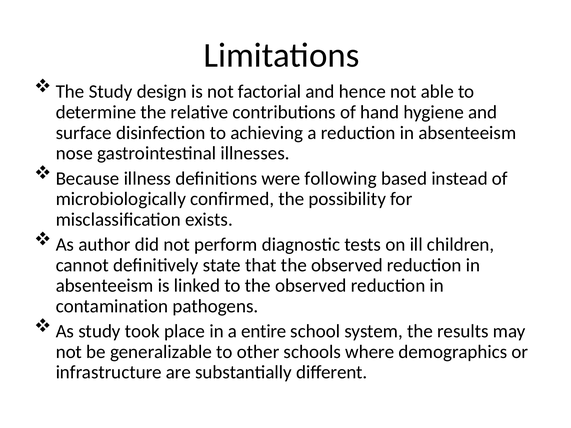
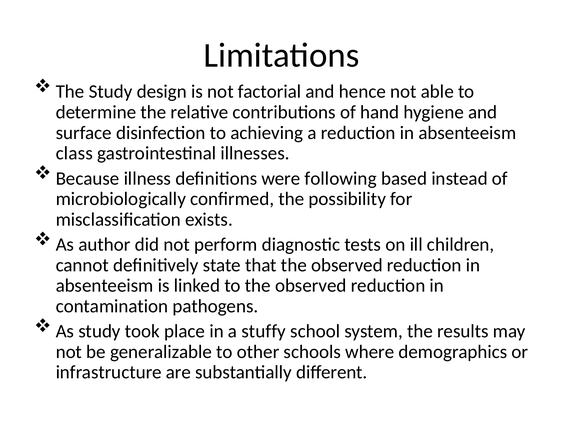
nose: nose -> class (74, 153)
entire: entire -> stuffy (264, 331)
